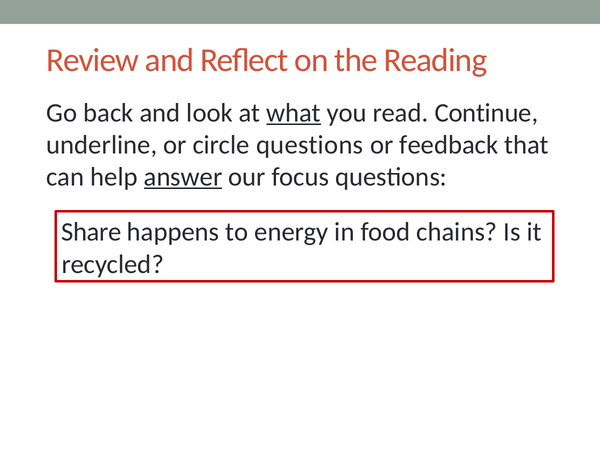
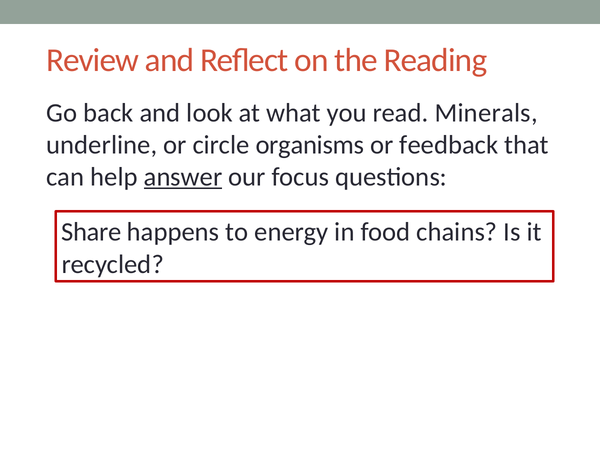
what underline: present -> none (294, 113)
Continue: Continue -> Minerals (486, 113)
circle questions: questions -> organisms (310, 145)
